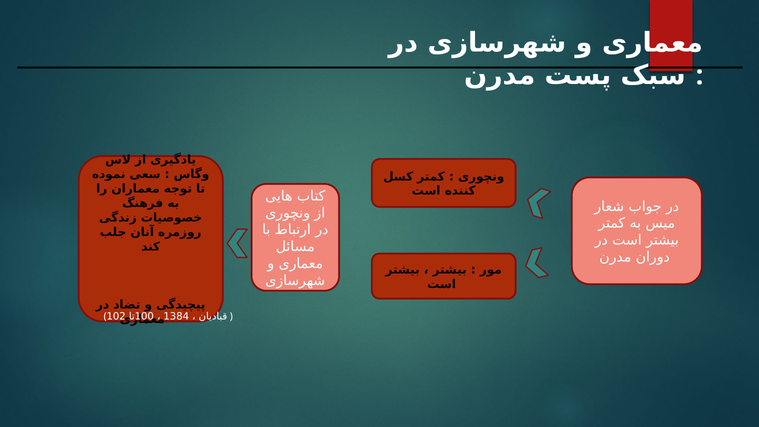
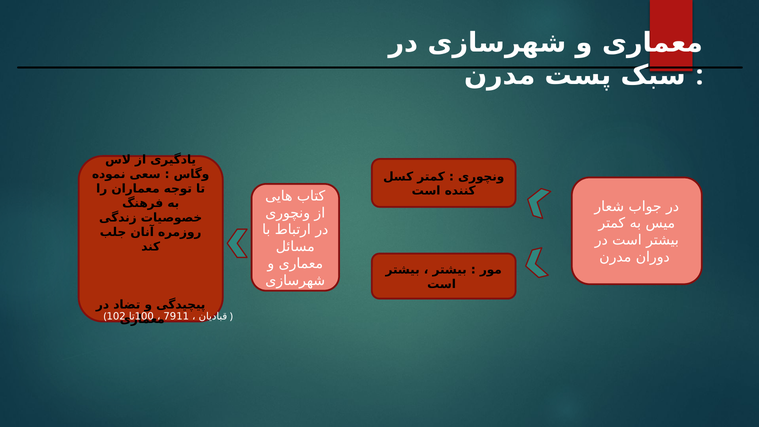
1384: 1384 -> 7911 (176, 317)
